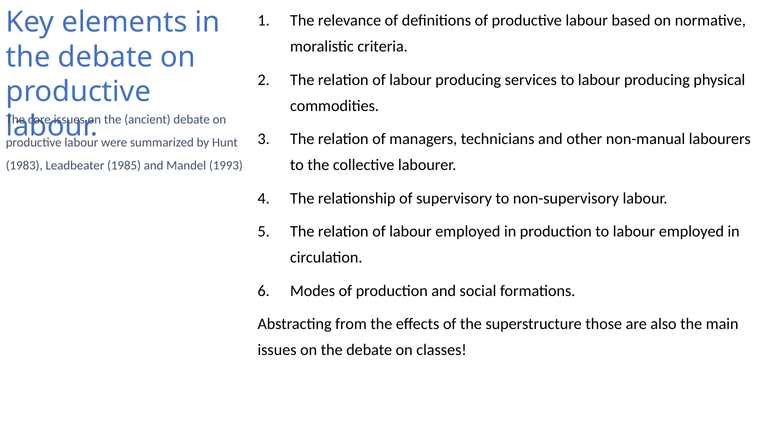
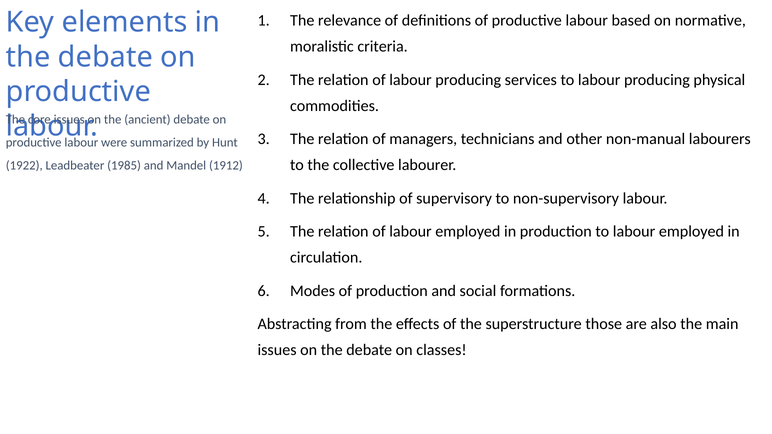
1983: 1983 -> 1922 (24, 166)
1993: 1993 -> 1912 (226, 166)
